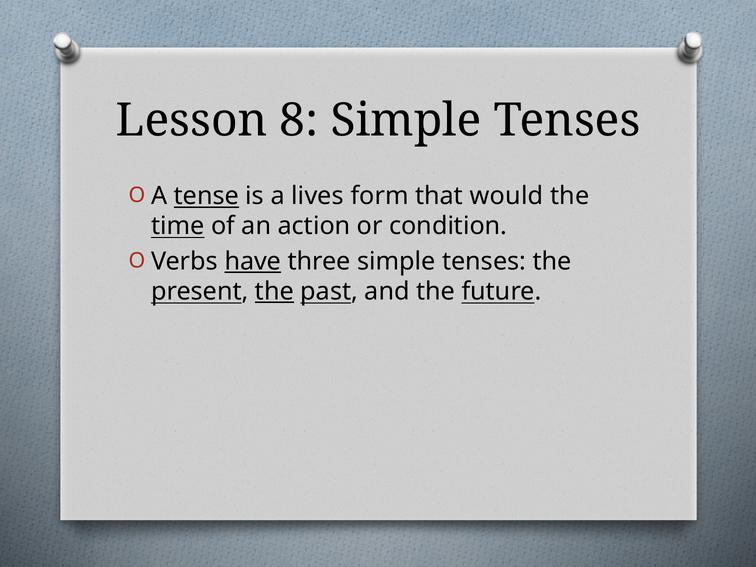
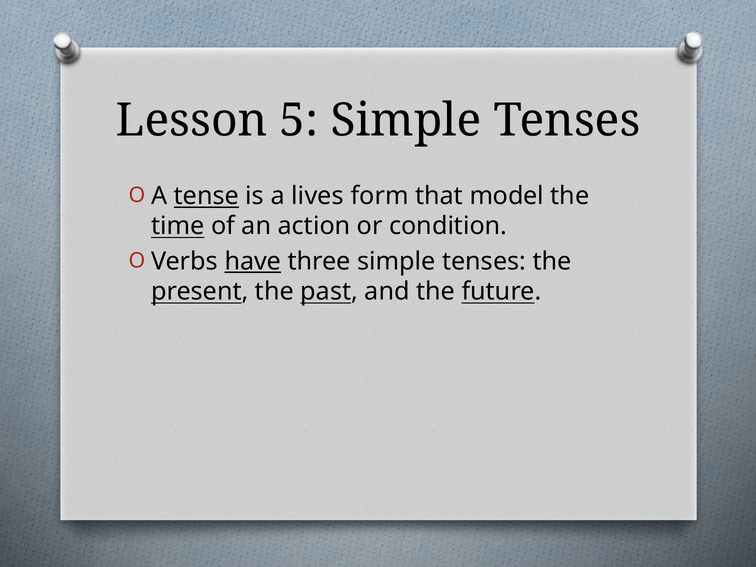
8: 8 -> 5 (299, 121)
would: would -> model (507, 196)
the underline: present -> none (274, 292)
